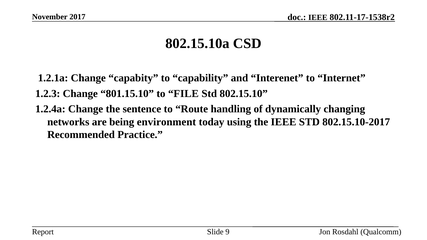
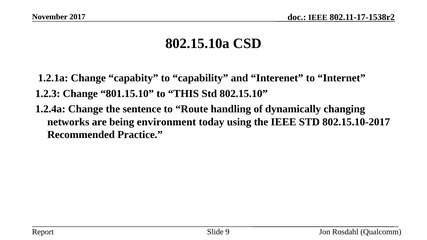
FILE: FILE -> THIS (183, 94)
